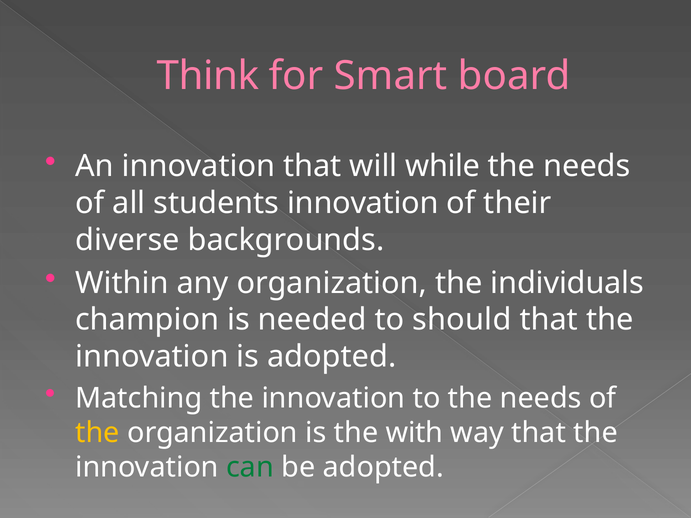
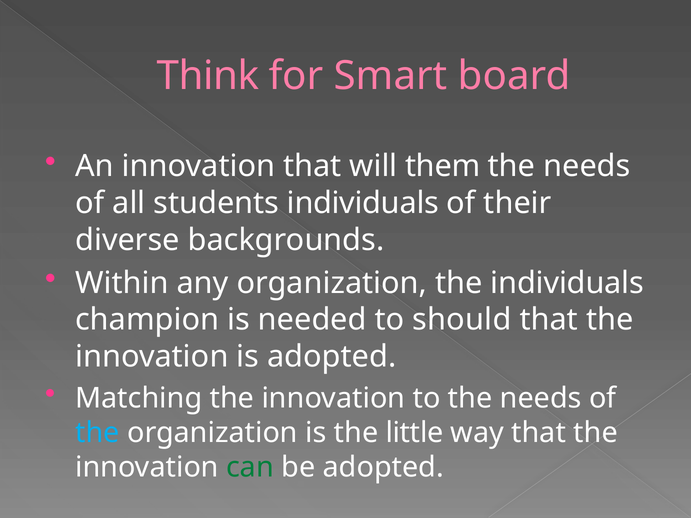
while: while -> them (443, 166)
students innovation: innovation -> individuals (363, 203)
the colour: yellow -> light blue (97, 433)
with: with -> little (415, 433)
